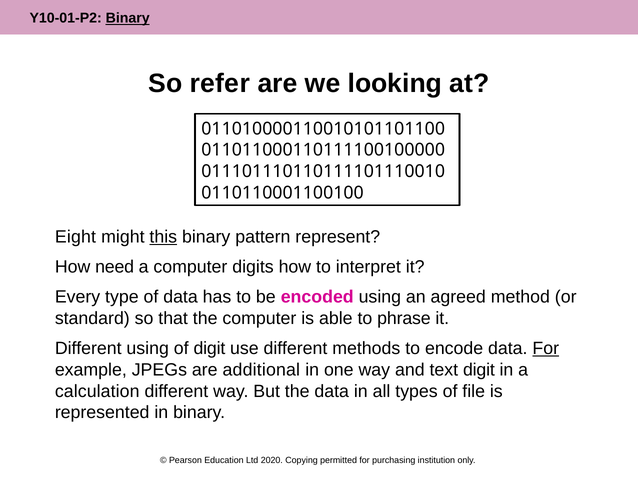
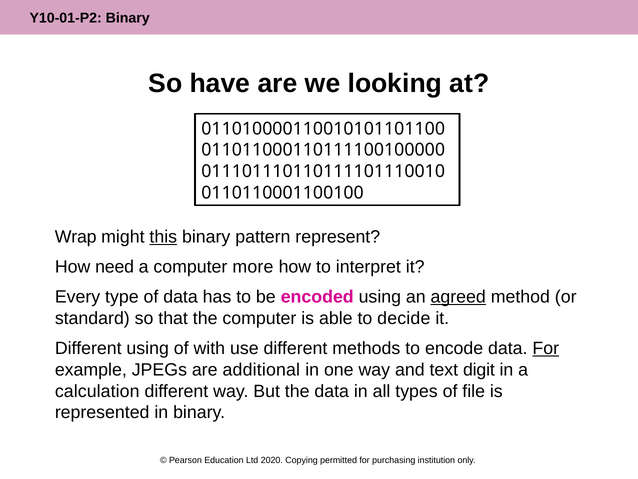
Binary underline: present -> none (128, 18)
refer: refer -> have (220, 84)
Eight: Eight -> Wrap (76, 236)
digits: digits -> more (253, 267)
agreed underline: none -> present (458, 297)
phrase: phrase -> decide (404, 318)
of digit: digit -> with (209, 348)
